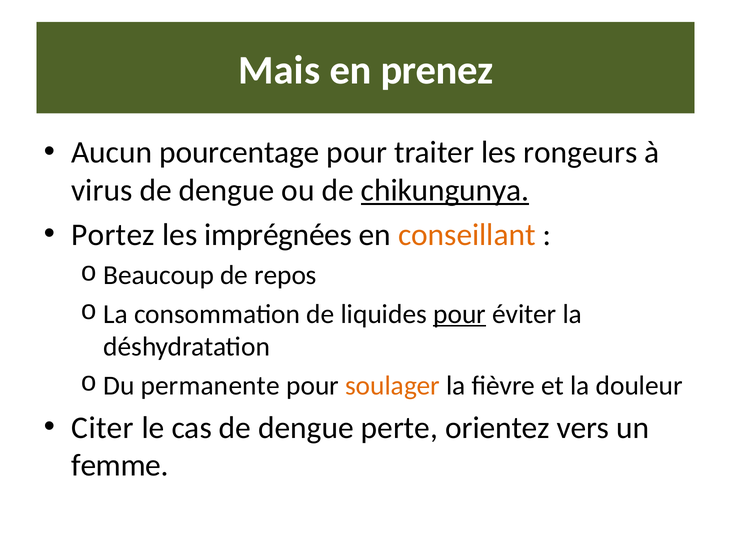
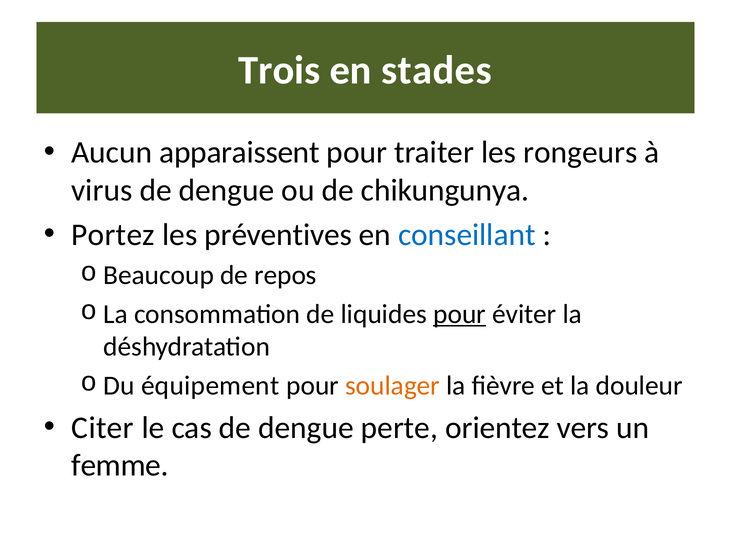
Mais: Mais -> Trois (279, 70)
prenez: prenez -> stades (437, 70)
pourcentage: pourcentage -> apparaissent (240, 153)
chikungunya underline: present -> none (445, 190)
imprégnées: imprégnées -> préventives (278, 235)
conseillant colour: orange -> blue (467, 235)
permanente: permanente -> équipement (210, 386)
